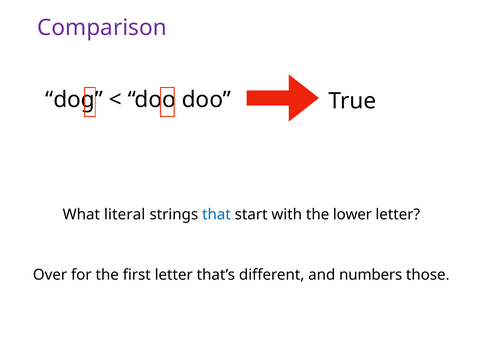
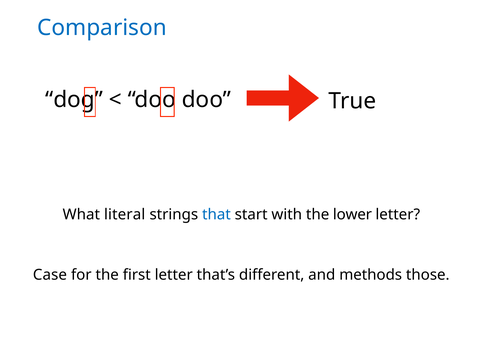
Comparison colour: purple -> blue (102, 28)
Over: Over -> Case (50, 275)
numbers: numbers -> methods (371, 275)
